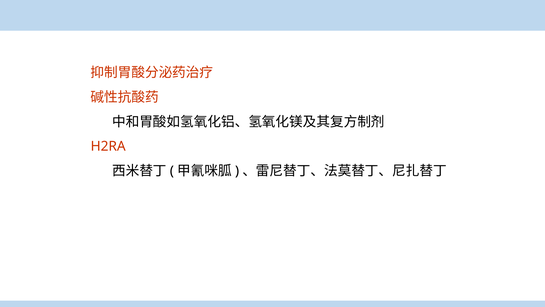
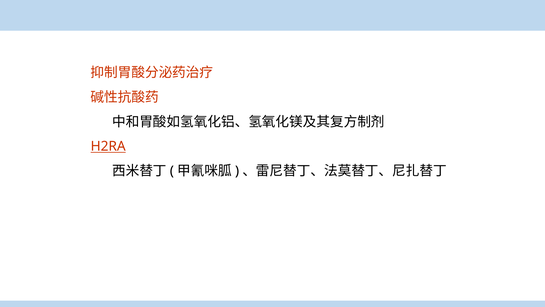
H2RA underline: none -> present (108, 146)
